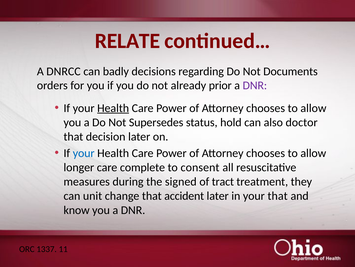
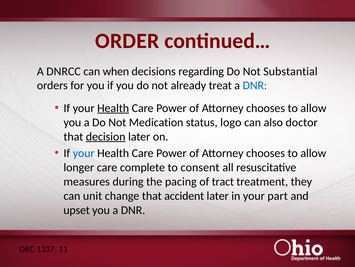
RELATE: RELATE -> ORDER (127, 41)
badly: badly -> when (116, 71)
Documents: Documents -> Substantial (290, 71)
prior: prior -> treat (220, 85)
DNR colour: purple -> blue (255, 85)
Supersedes: Supersedes -> Medication (156, 122)
hold: hold -> logo (231, 122)
decision underline: none -> present (106, 136)
signed: signed -> pacing (181, 181)
your that: that -> part (278, 195)
know: know -> upset (77, 210)
